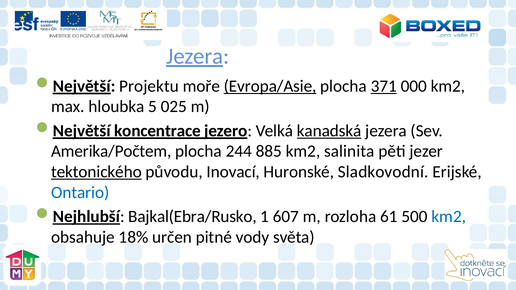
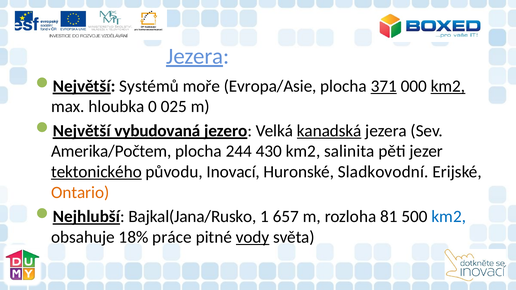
Projektu: Projektu -> Systémů (149, 86)
Evropa/Asie underline: present -> none (270, 86)
km2 underline: none -> present (448, 86)
5: 5 -> 0 (153, 107)
koncentrace: koncentrace -> vybudovaná (157, 131)
885: 885 -> 430 (269, 151)
Ontario colour: blue -> orange (80, 193)
Bajkal(Ebra/Rusko: Bajkal(Ebra/Rusko -> Bajkal(Jana/Rusko (192, 217)
607: 607 -> 657 (286, 217)
61: 61 -> 81 (389, 217)
určen: určen -> práce (172, 237)
vody underline: none -> present (253, 237)
